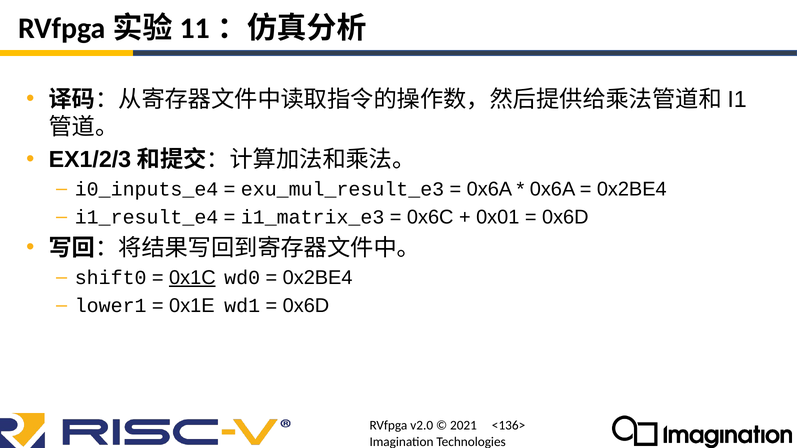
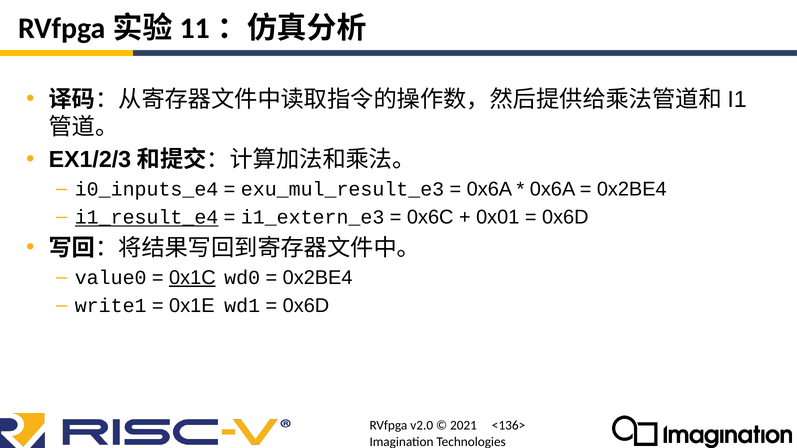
i1_result_e4 underline: none -> present (147, 217)
i1_matrix_e3: i1_matrix_e3 -> i1_extern_e3 (313, 217)
shift0: shift0 -> value0 (111, 278)
lower1: lower1 -> write1 (111, 306)
